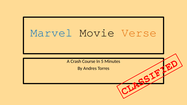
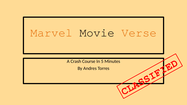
Marvel colour: blue -> orange (51, 33)
